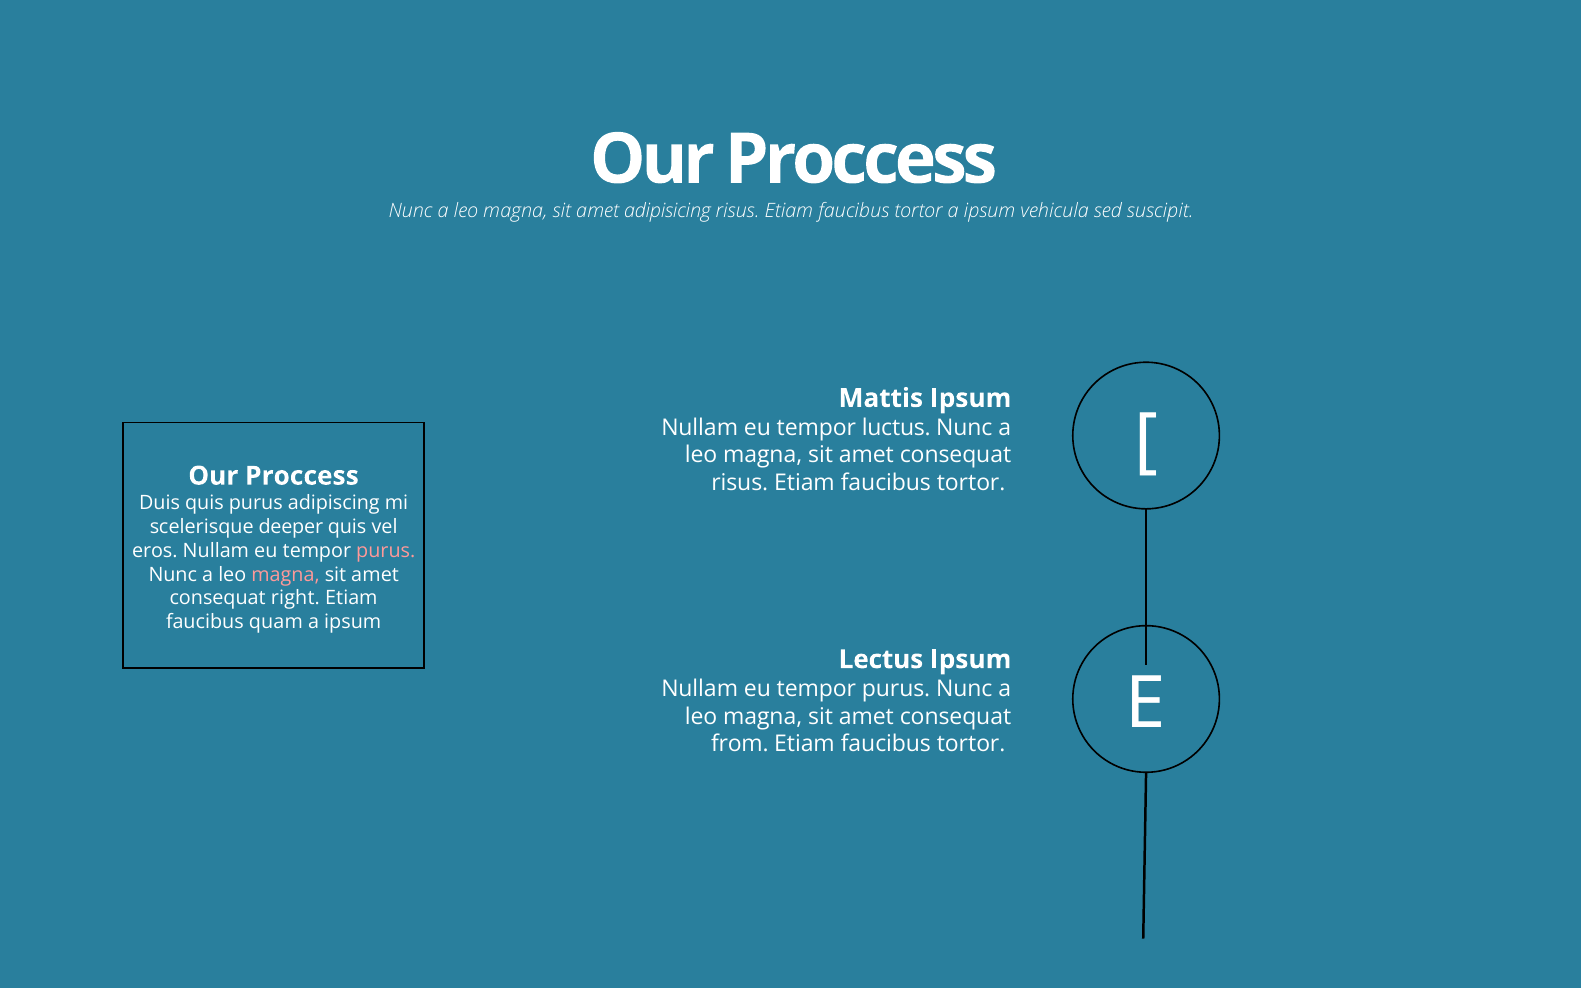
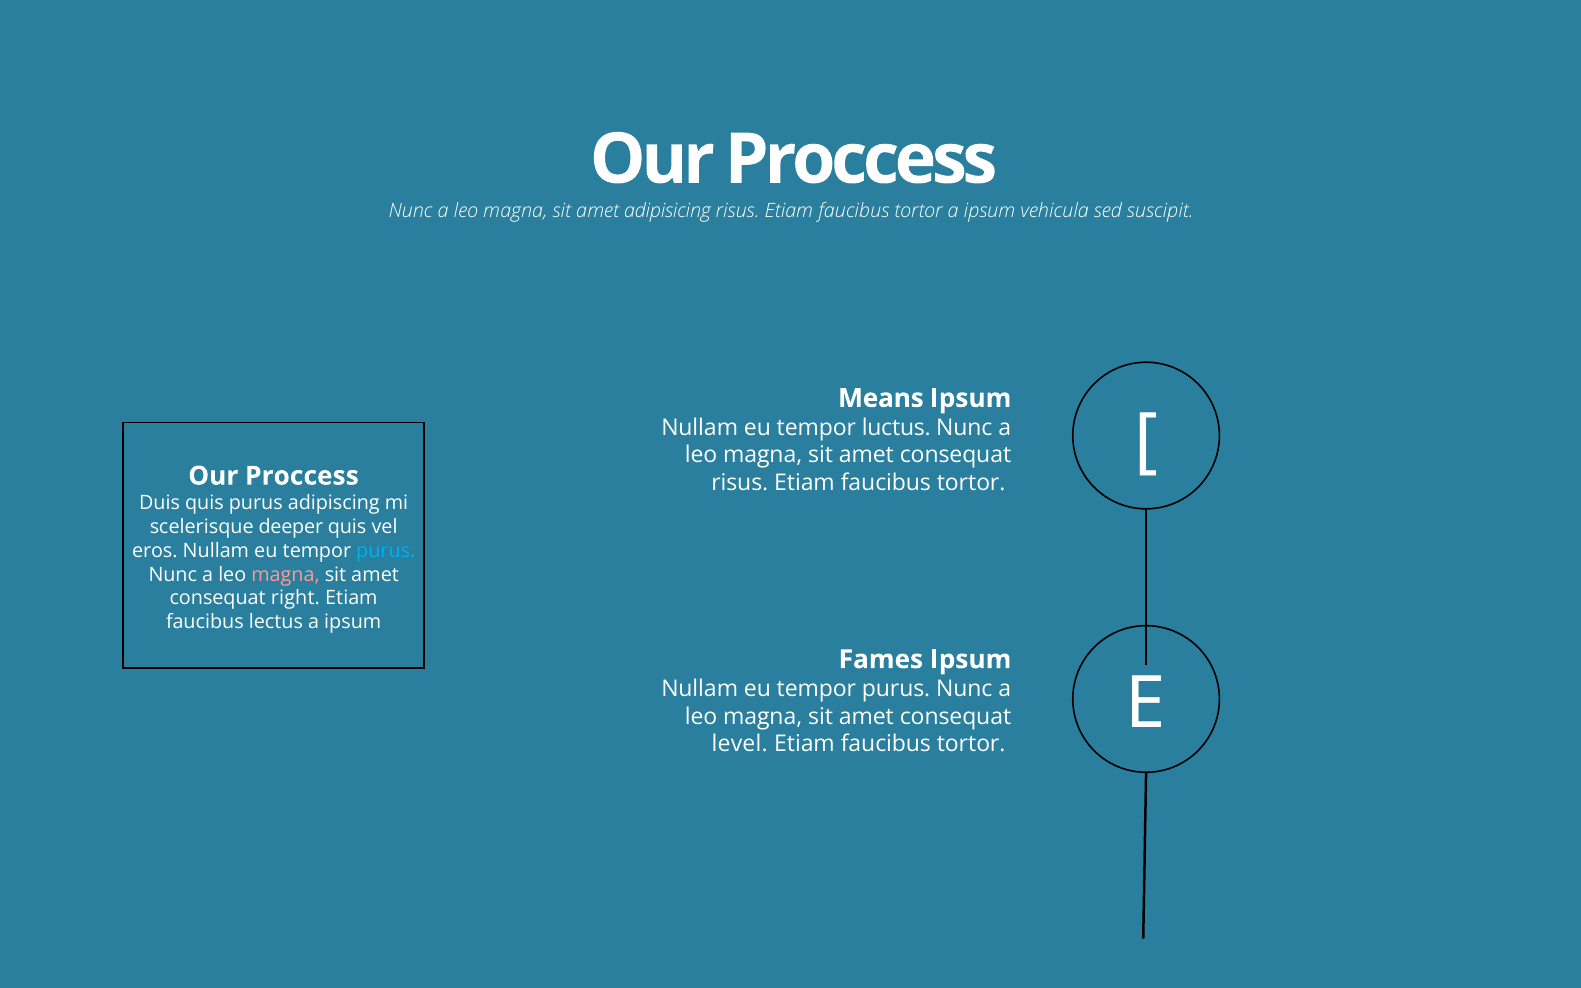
Mattis: Mattis -> Means (881, 398)
purus colour: pink -> light blue (386, 551)
quam: quam -> lectus (276, 622)
Lectus: Lectus -> Fames (881, 660)
from: from -> level (740, 744)
